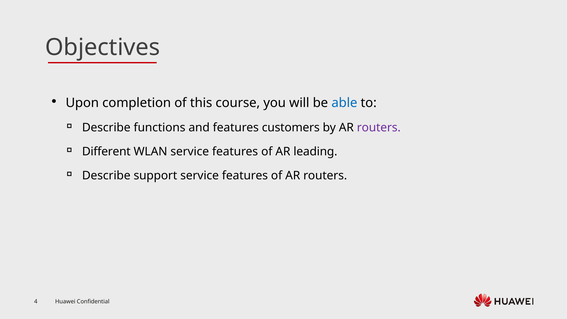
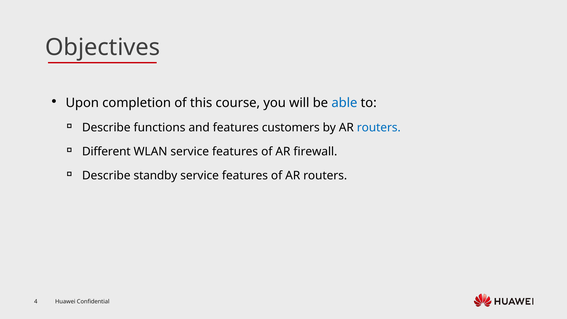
routers colour: purple -> blue (379, 128)
leading: leading -> firewall (315, 152)
support: support -> standby (155, 176)
